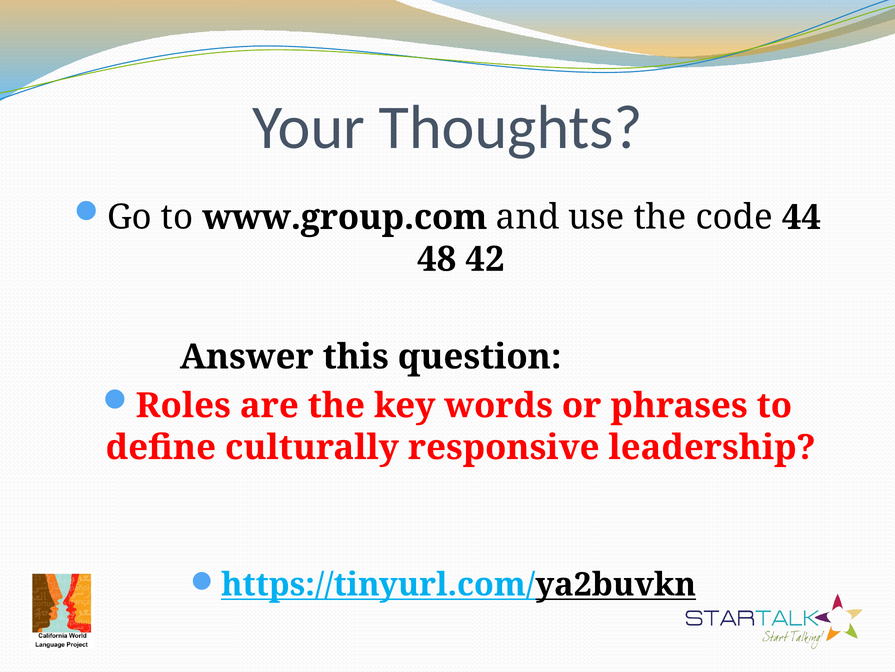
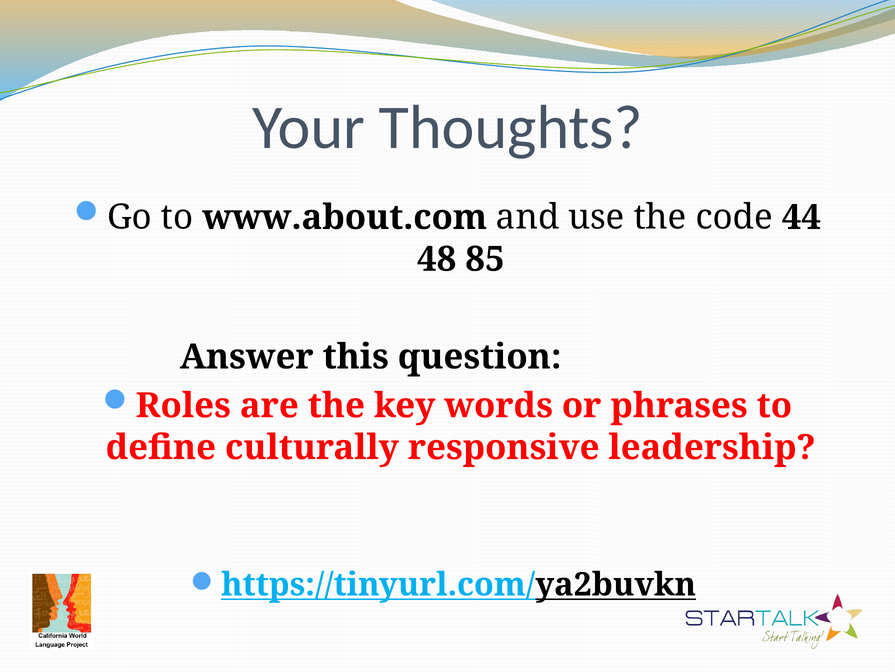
www.group.com: www.group.com -> www.about.com (345, 217)
42: 42 -> 85 (485, 259)
